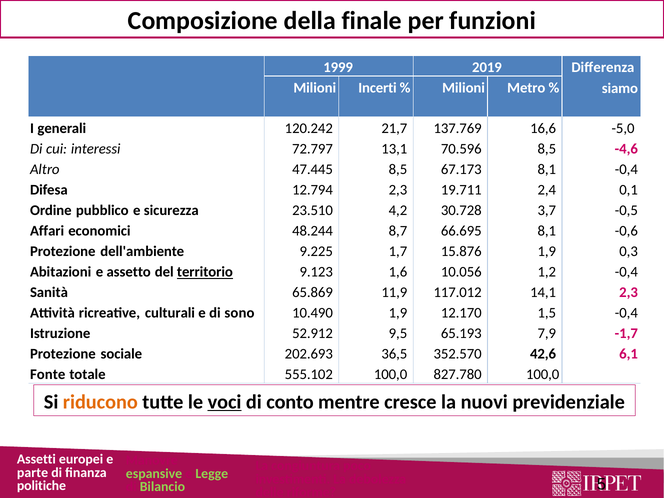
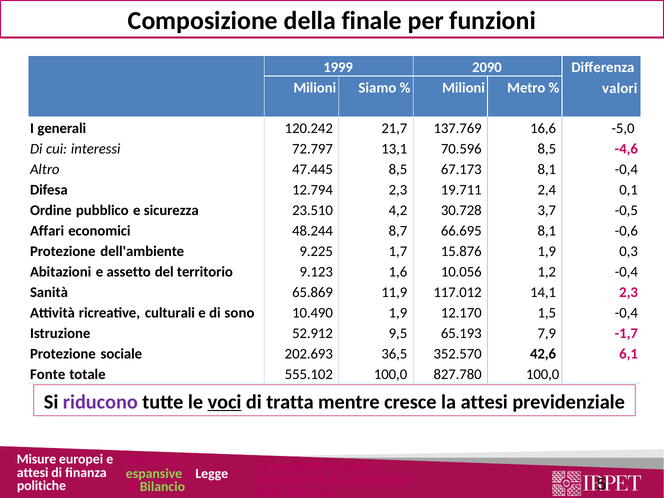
2019: 2019 -> 2090 (487, 67)
Incerti: Incerti -> Siamo (377, 88)
siamo: siamo -> valori (620, 88)
territorio underline: present -> none (205, 272)
riducono colour: orange -> purple (100, 402)
conto: conto -> tratta (290, 402)
la nuovi: nuovi -> attesi (484, 402)
Assetti: Assetti -> Misure (36, 459)
parte: parte -> attesi (33, 473)
Legge colour: light green -> white (212, 474)
